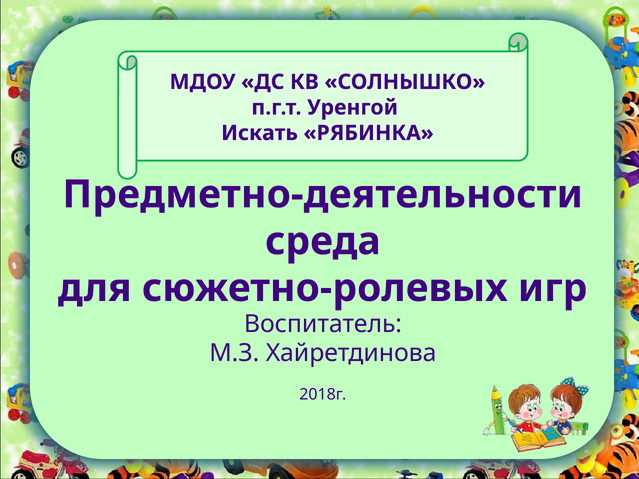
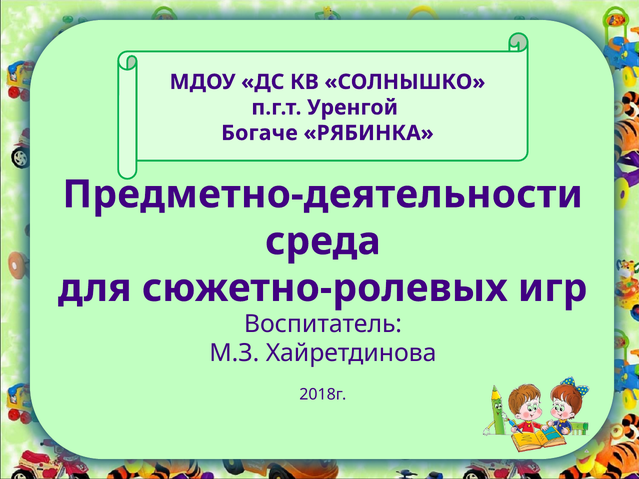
Искать: Искать -> Богаче (259, 133)
